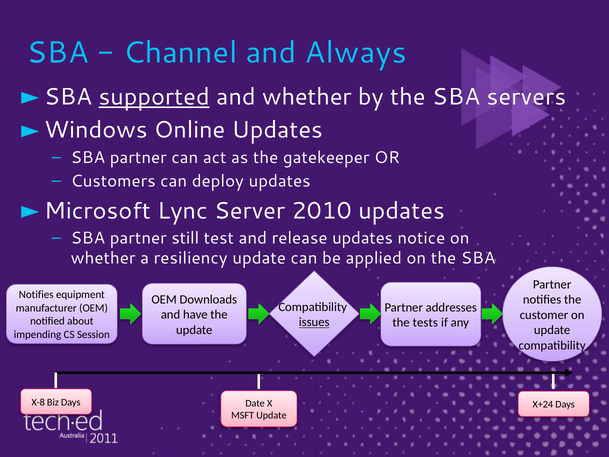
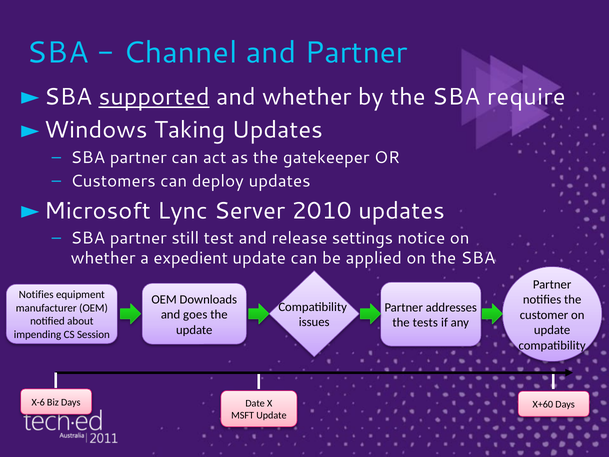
and Always: Always -> Partner (356, 53)
servers: servers -> require (526, 97)
Online: Online -> Taking (190, 130)
release updates: updates -> settings (362, 238)
resiliency: resiliency -> expedient (191, 258)
have: have -> goes (195, 314)
issues underline: present -> none (314, 322)
X-8: X-8 -> X-6 (38, 402)
X+24: X+24 -> X+60 (543, 404)
